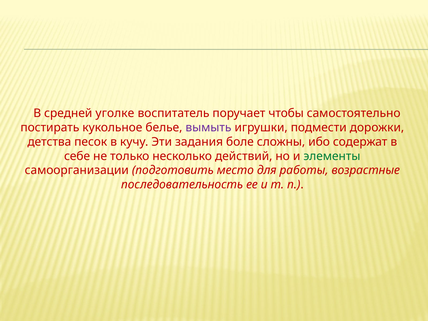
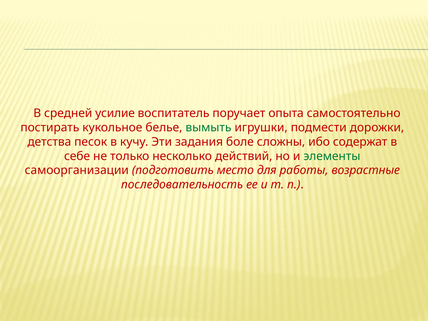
уголке: уголке -> усилие (115, 113)
чтобы: чтобы -> опыта (286, 113)
вымыть colour: purple -> green (208, 128)
